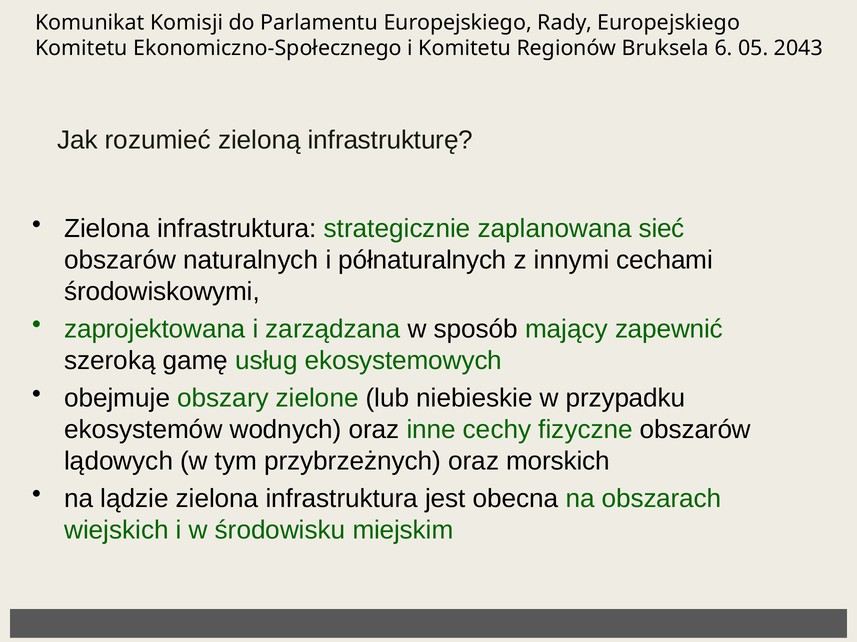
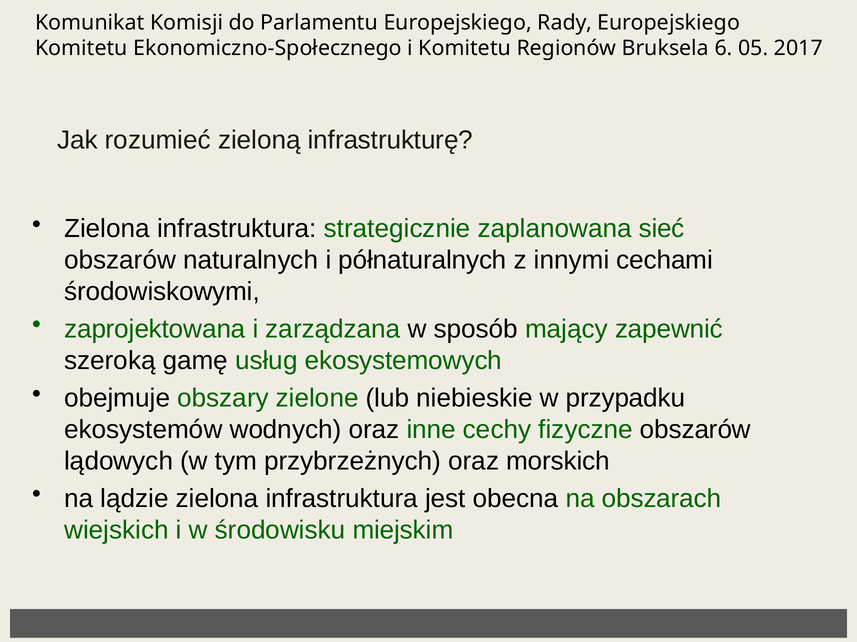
2043: 2043 -> 2017 (798, 48)
